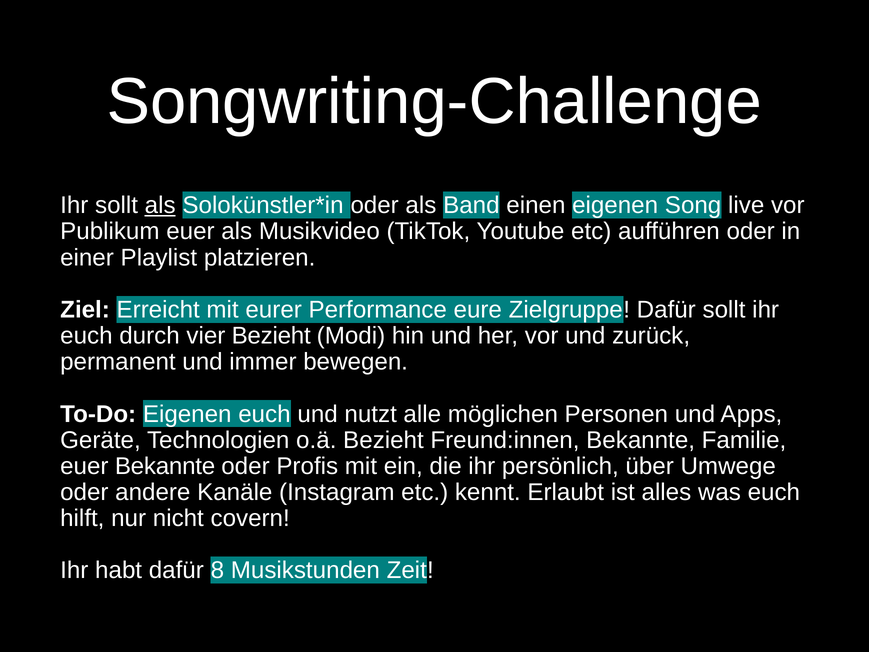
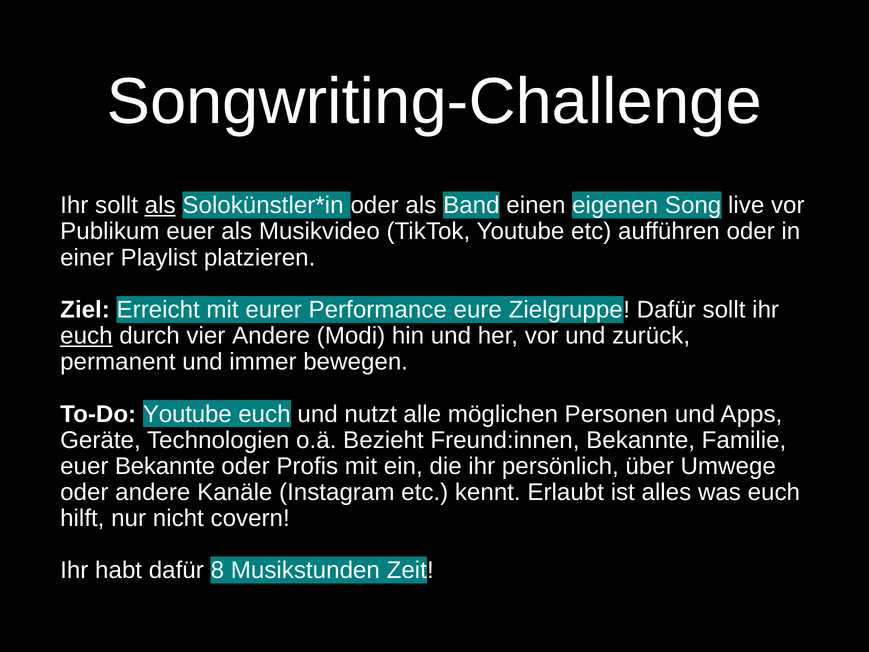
euch underline: none -> present (86, 336)
vier Bezieht: Bezieht -> Andere (271, 336)
To-Do Eigenen: Eigenen -> Youtube (187, 414)
